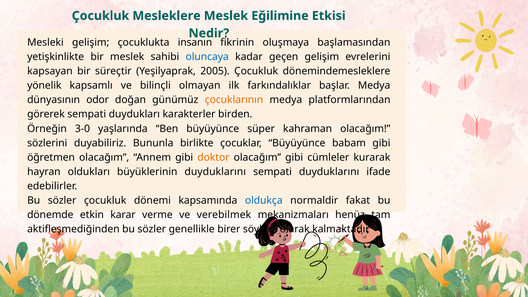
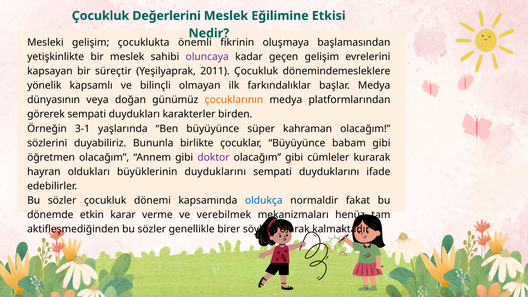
Mesleklere: Mesleklere -> Değerlerini (167, 16)
insanın: insanın -> önemli (195, 42)
oluncaya colour: blue -> purple (207, 57)
2005: 2005 -> 2011 (215, 71)
odor: odor -> veya (97, 100)
3-0: 3-0 -> 3-1 (82, 129)
doktor colour: orange -> purple (213, 157)
